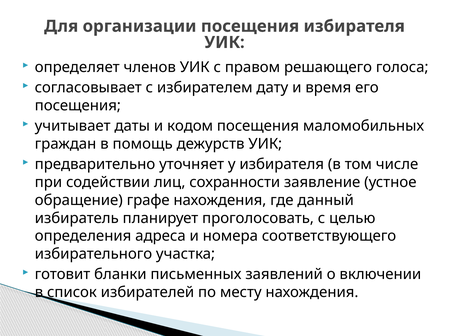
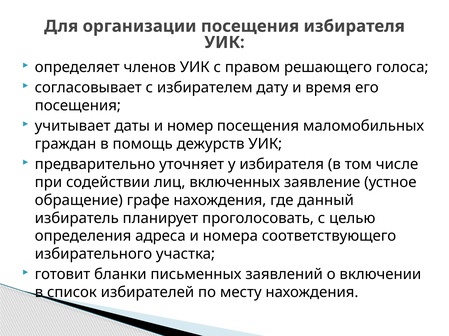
кодом: кодом -> номер (190, 126)
сохранности: сохранности -> включенных (235, 183)
